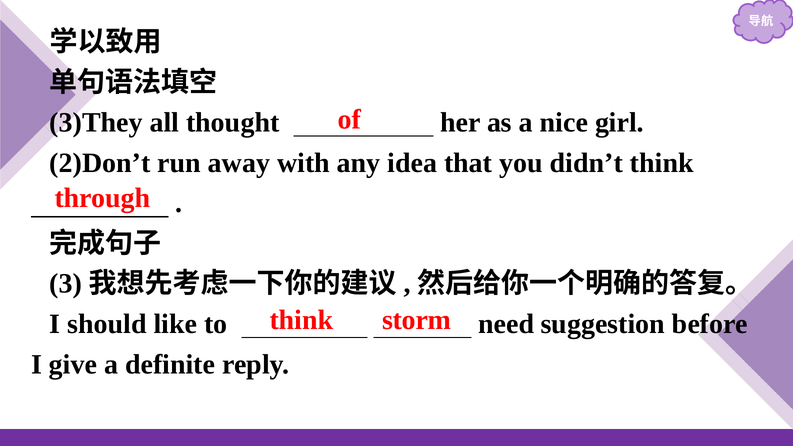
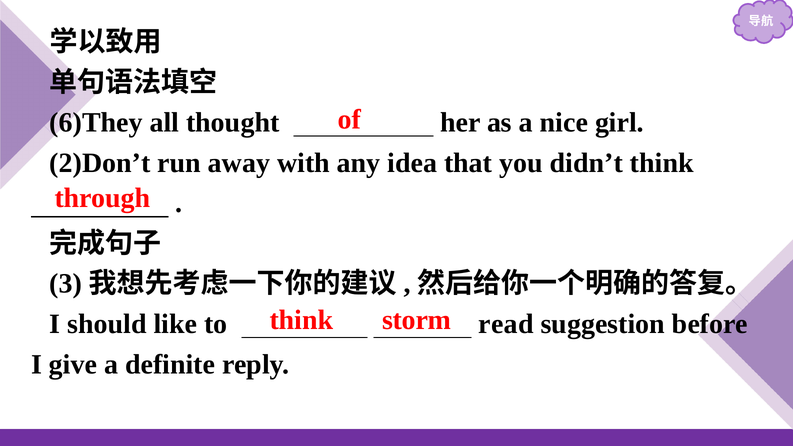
3)They: 3)They -> 6)They (96, 123)
need: need -> read (506, 324)
